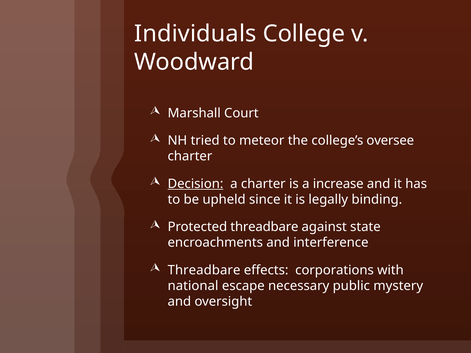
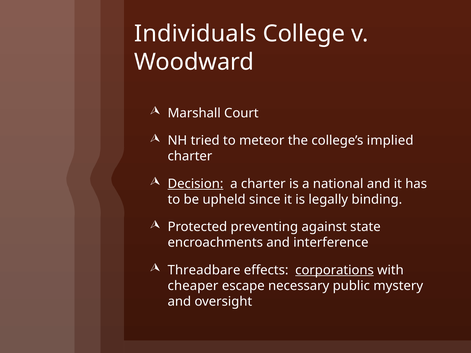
oversee: oversee -> implied (390, 141)
increase: increase -> national (338, 184)
Protected threadbare: threadbare -> preventing (264, 227)
corporations underline: none -> present (335, 270)
national: national -> cheaper (193, 286)
